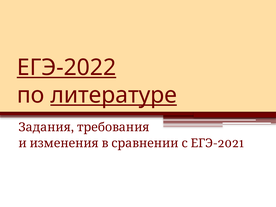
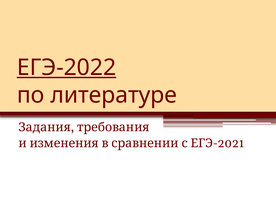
литературе underline: present -> none (114, 95)
